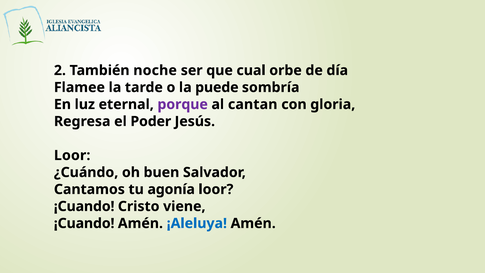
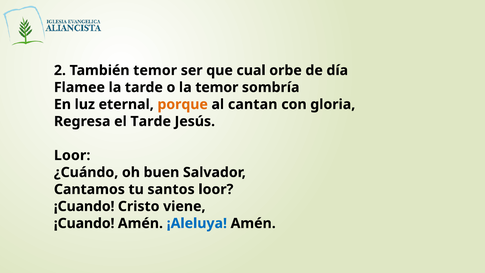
También noche: noche -> temor (155, 70)
la puede: puede -> temor (217, 87)
porque colour: purple -> orange (183, 104)
el Poder: Poder -> Tarde (151, 121)
agonía: agonía -> santos (171, 189)
